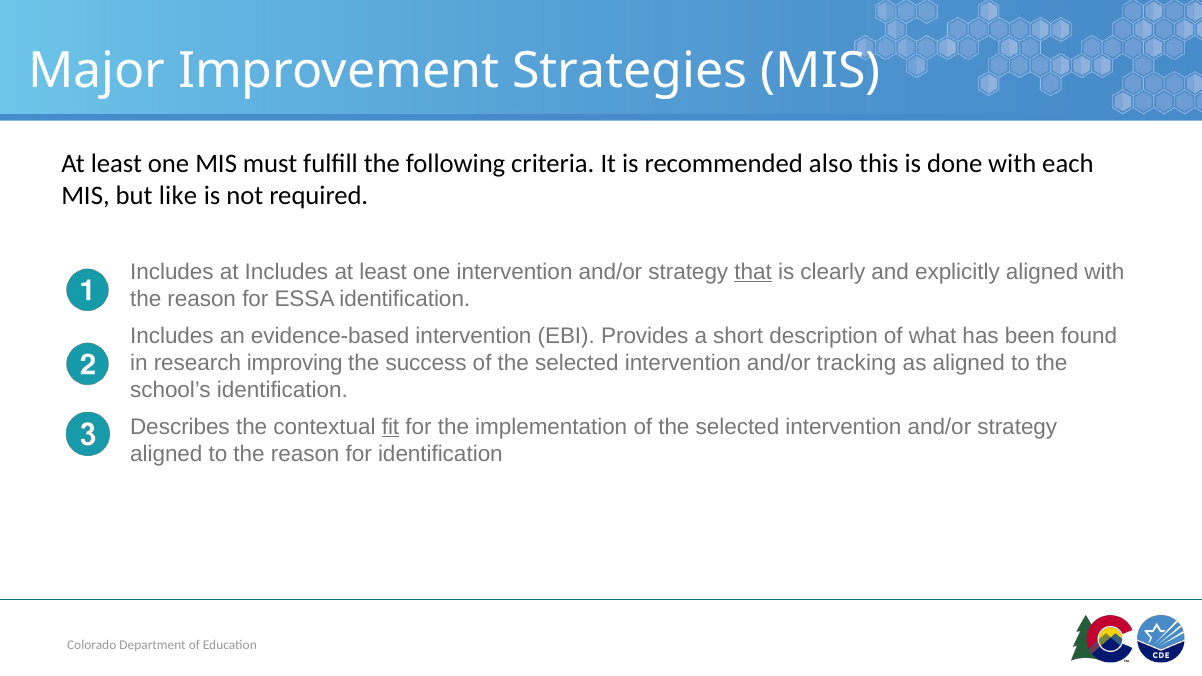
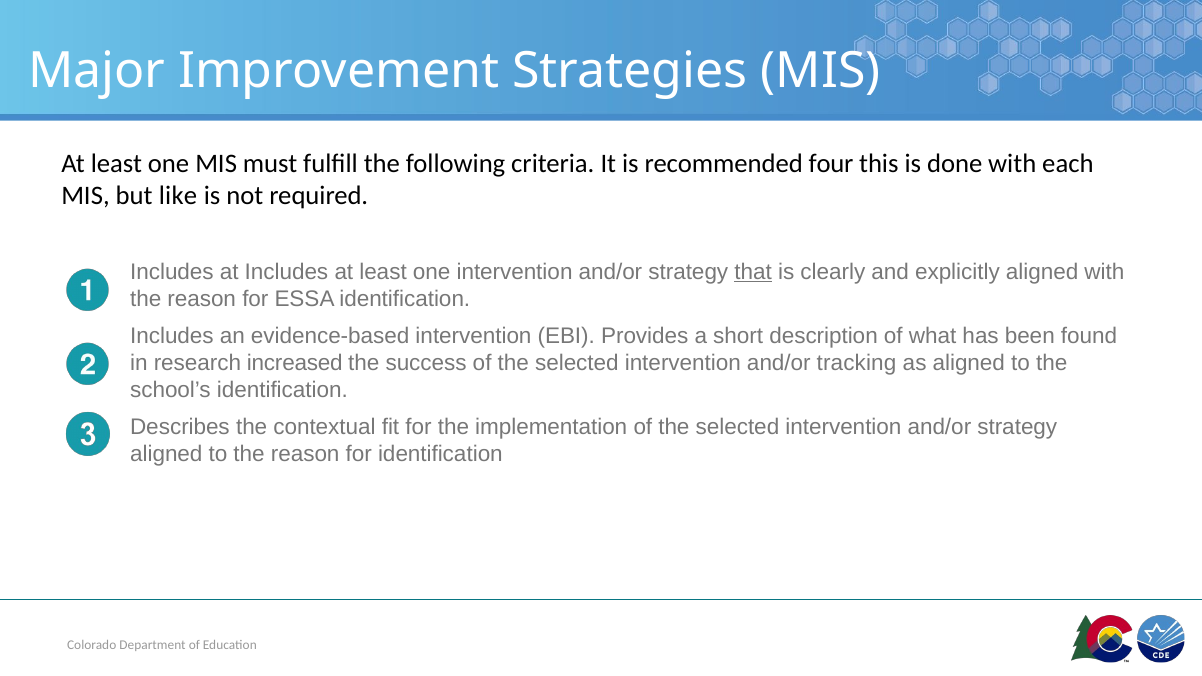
also: also -> four (831, 164)
improving: improving -> increased (295, 363)
fit underline: present -> none (391, 427)
